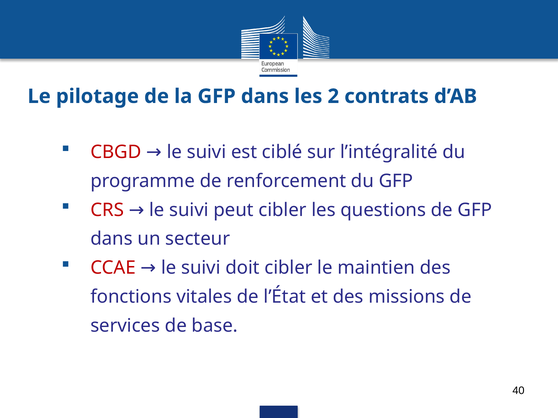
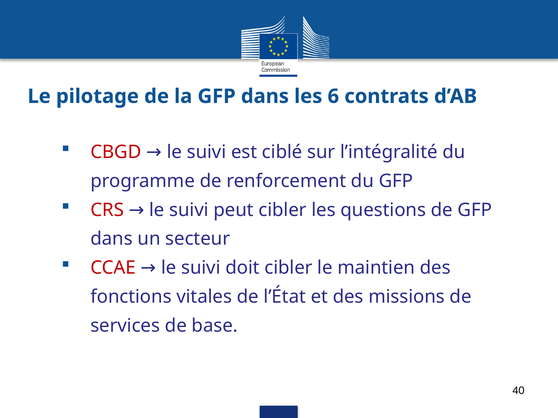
2: 2 -> 6 (333, 96)
